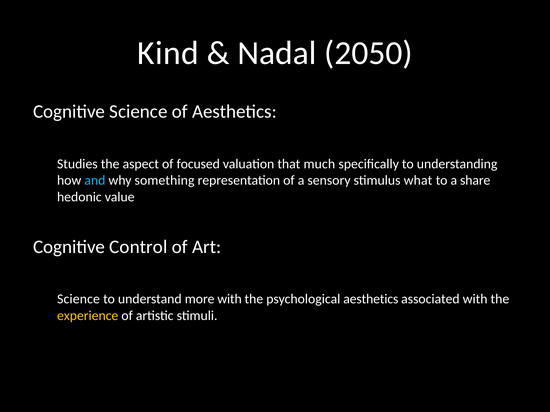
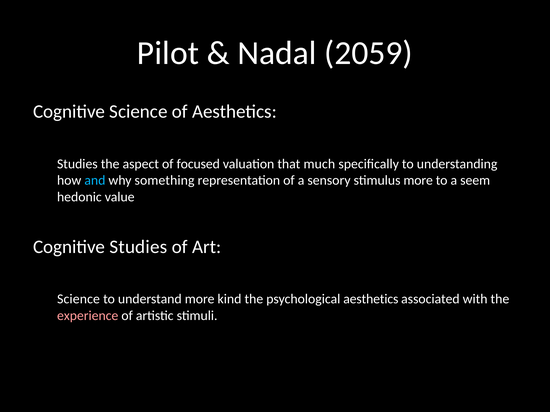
Kind: Kind -> Pilot (168, 53)
2050: 2050 -> 2059 (368, 53)
stimulus what: what -> more (418, 181)
share: share -> seem (475, 181)
Cognitive Control: Control -> Studies (138, 247)
more with: with -> kind (229, 299)
experience colour: yellow -> pink (88, 316)
